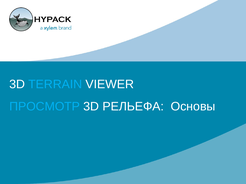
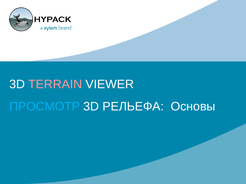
TERRAIN colour: light blue -> pink (55, 85)
